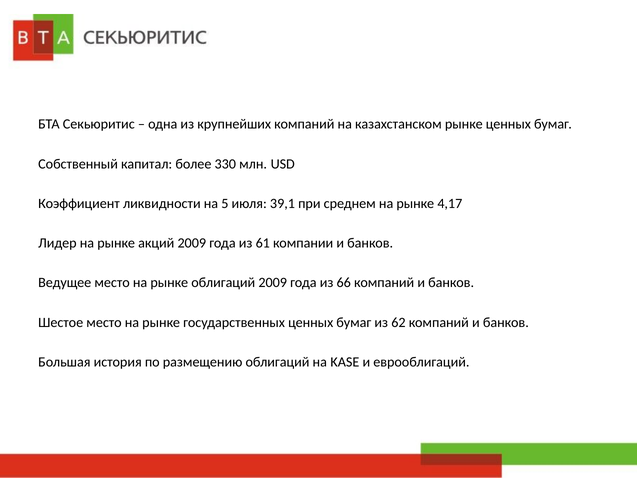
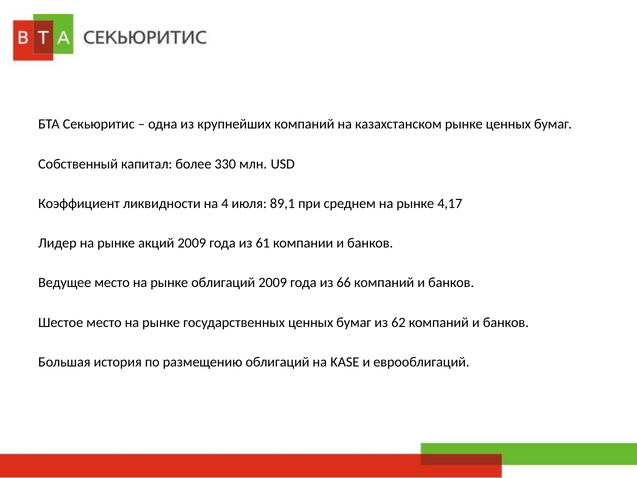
5: 5 -> 4 (225, 203)
39,1: 39,1 -> 89,1 (282, 203)
